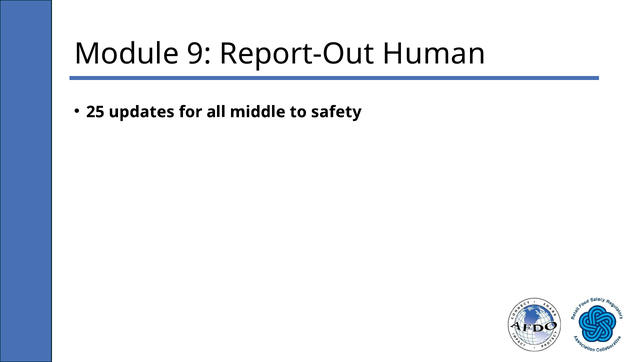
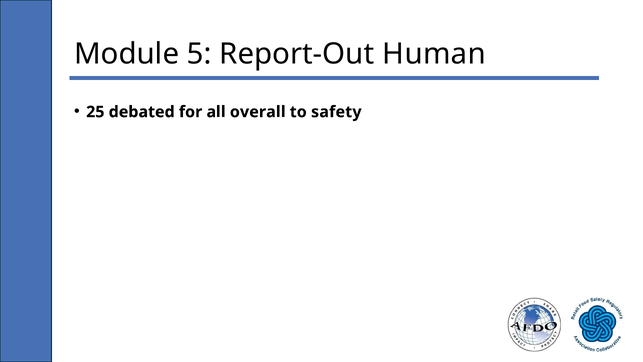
9: 9 -> 5 (199, 54)
updates: updates -> debated (142, 112)
middle: middle -> overall (258, 112)
